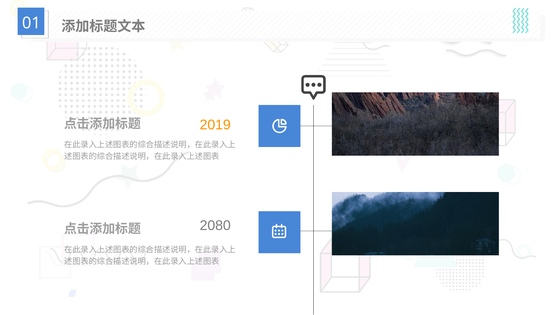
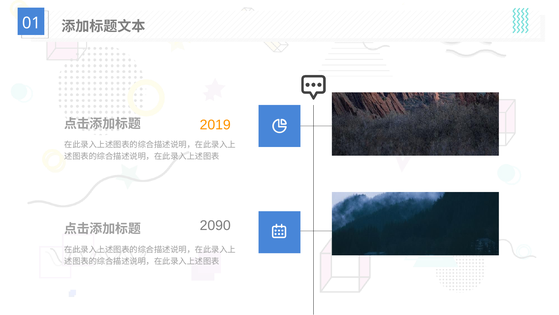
2080: 2080 -> 2090 (215, 225)
